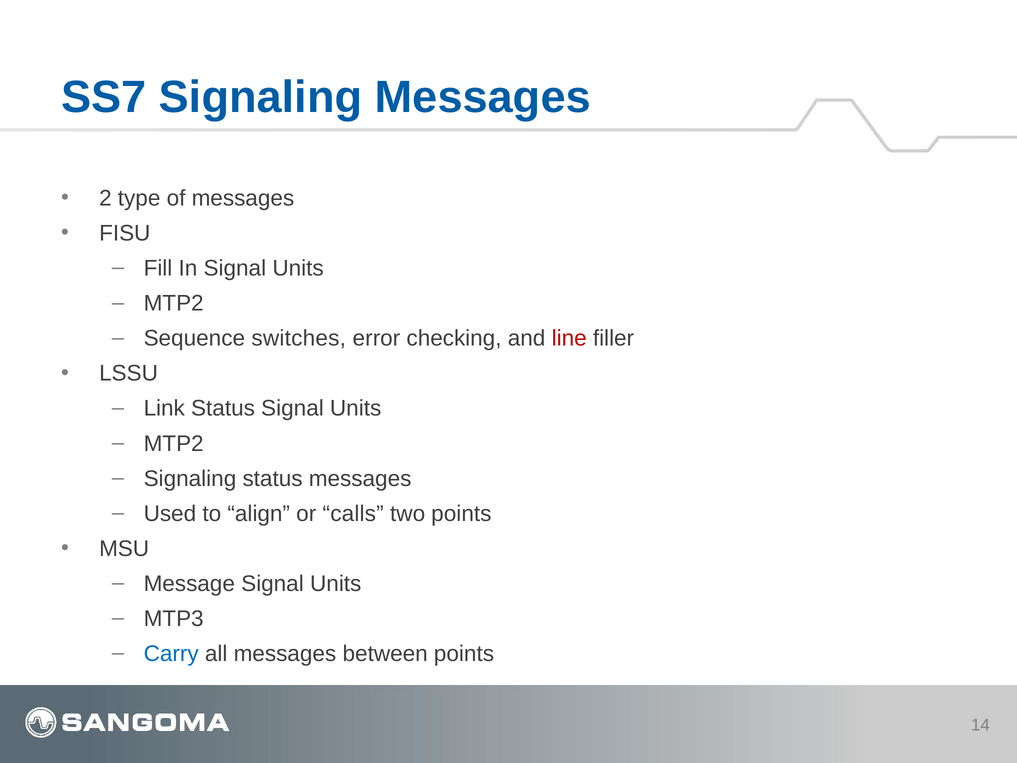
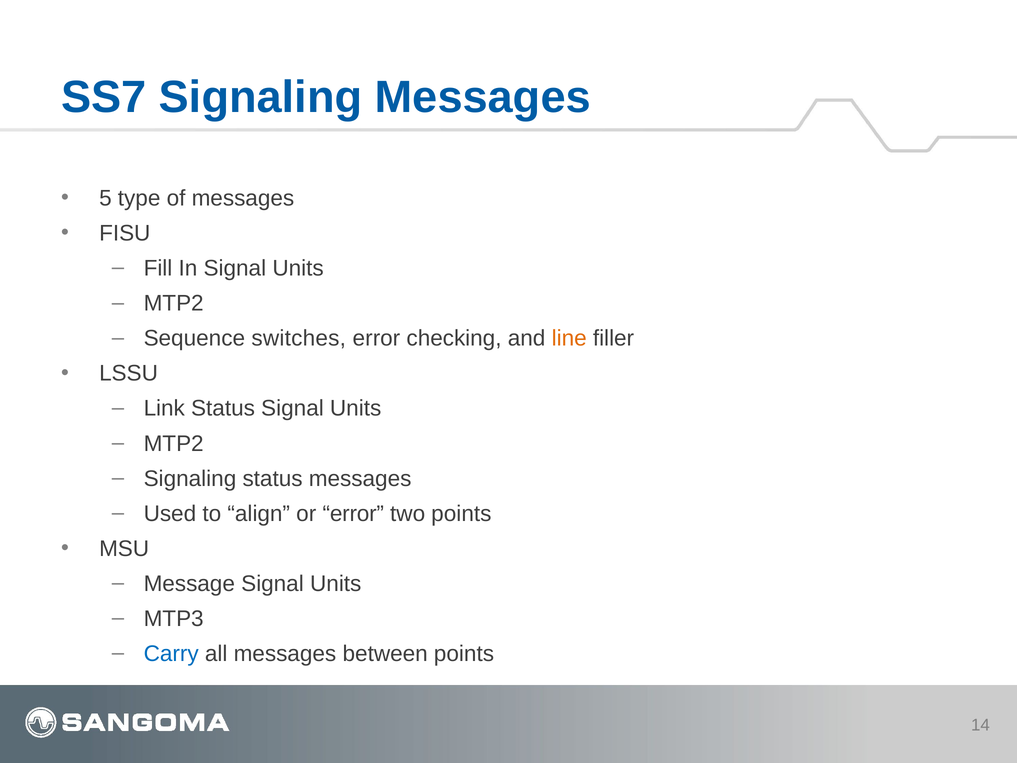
2: 2 -> 5 (105, 198)
line colour: red -> orange (569, 338)
or calls: calls -> error (353, 514)
